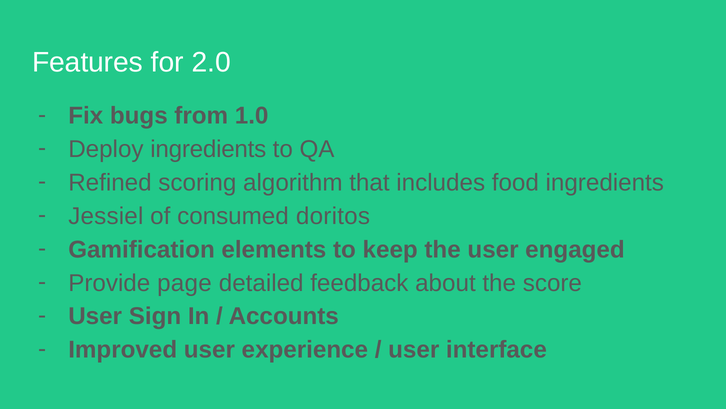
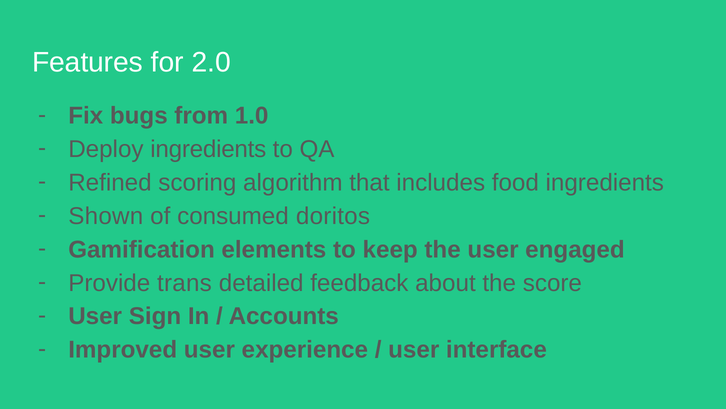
Jessiel: Jessiel -> Shown (106, 216)
page: page -> trans (184, 283)
